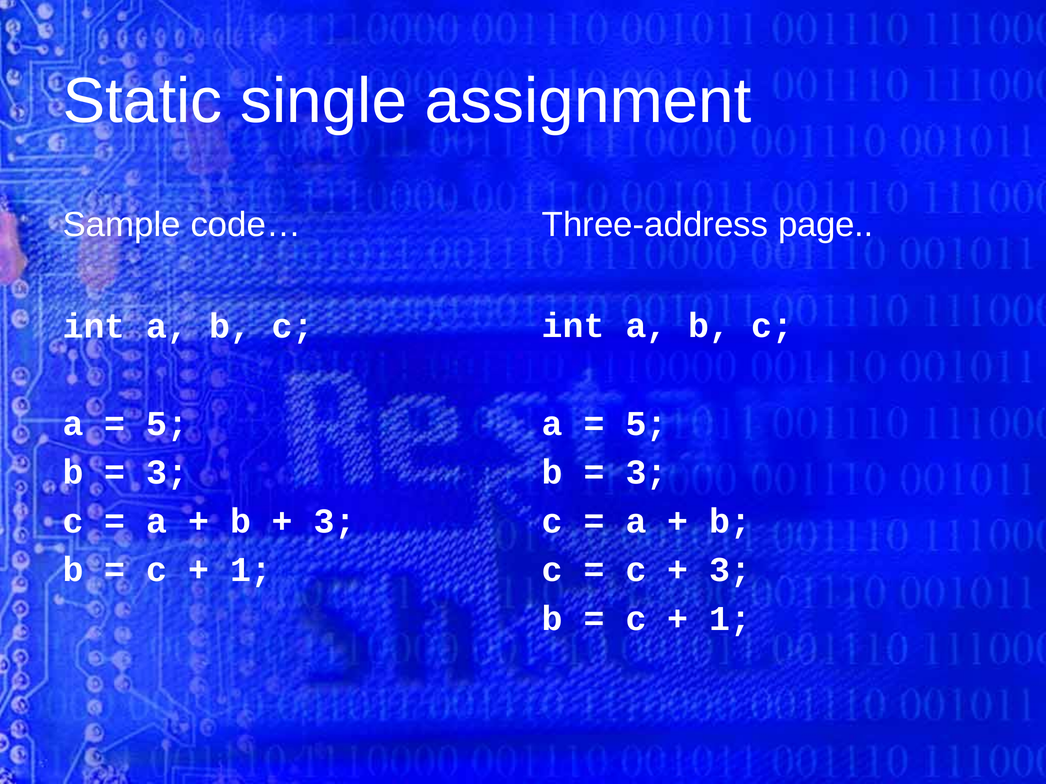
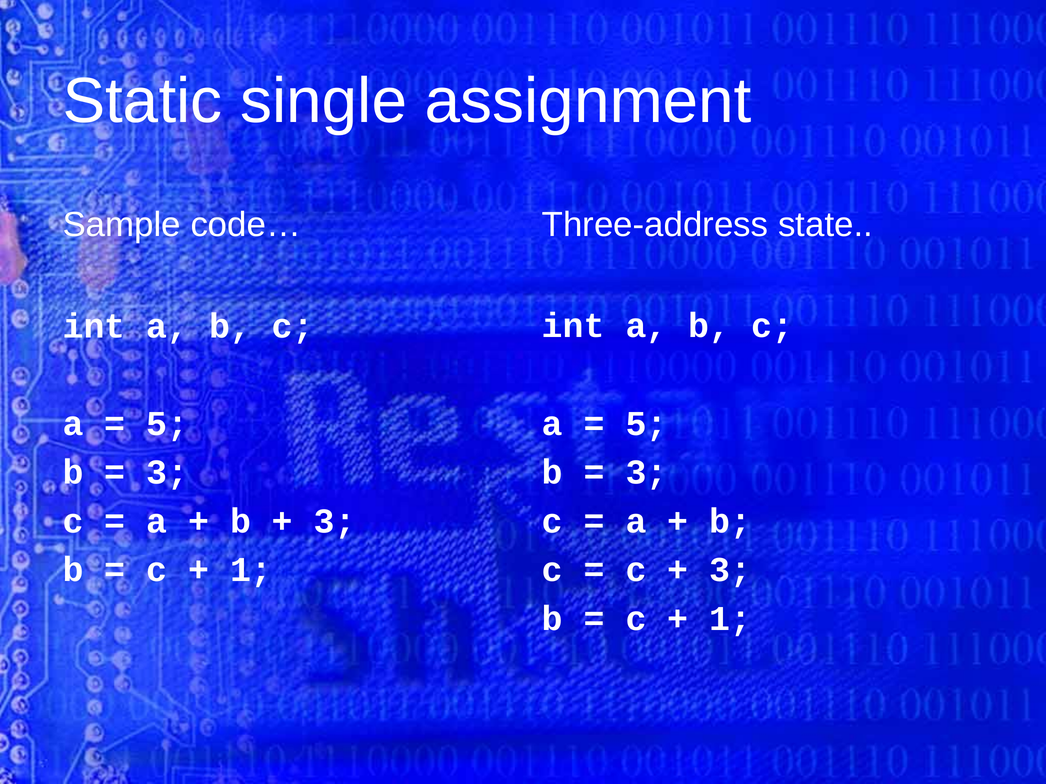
page: page -> state (825, 225)
